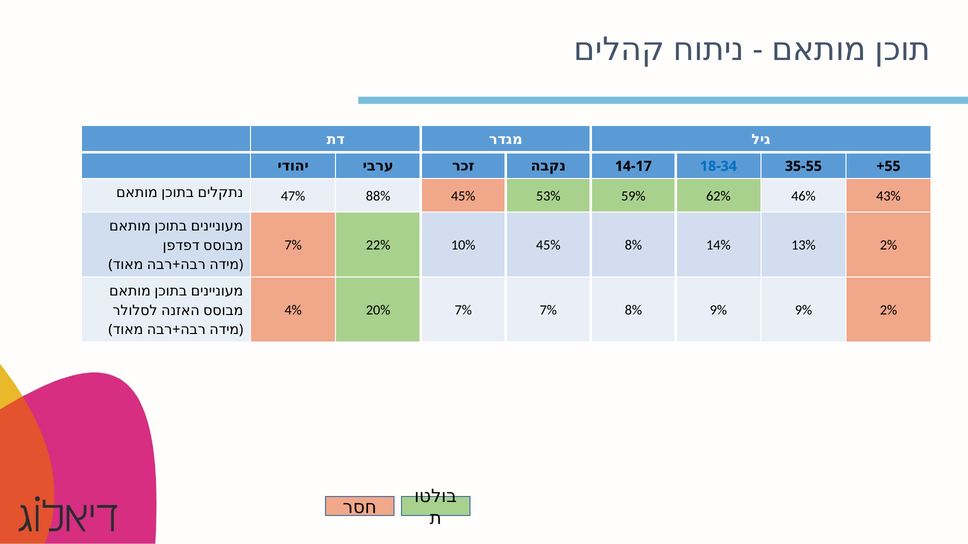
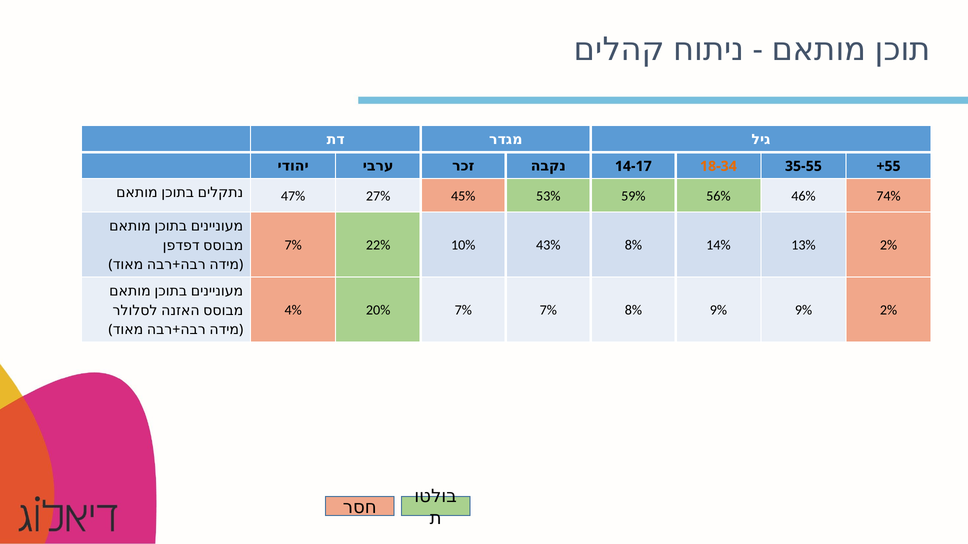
18-34 colour: blue -> orange (718, 166)
88%: 88% -> 27% (378, 196)
62%: 62% -> 56% (718, 196)
43%: 43% -> 74% (889, 196)
10% 45%: 45% -> 43% (548, 245)
